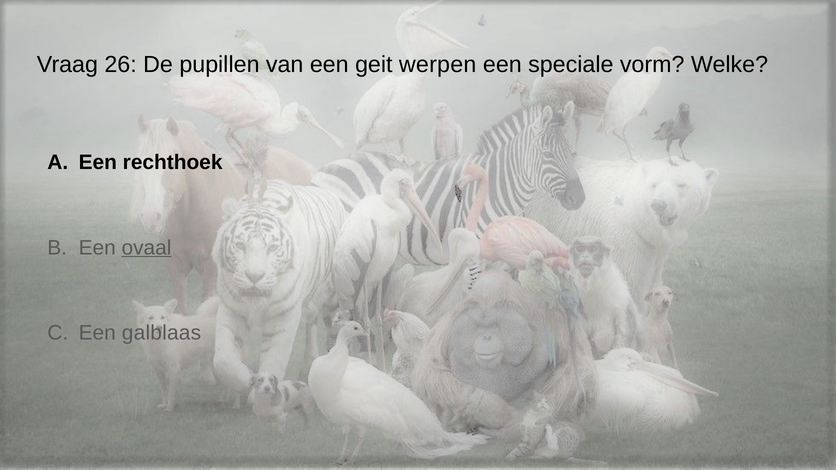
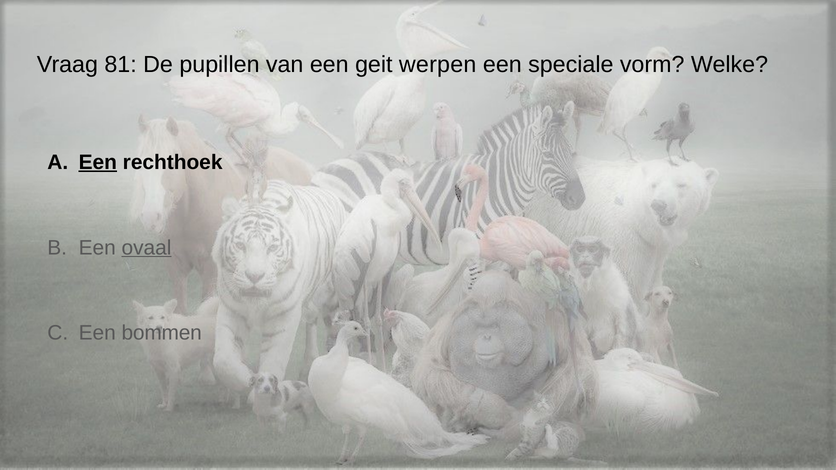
26: 26 -> 81 (121, 65)
Een underline: none -> present (98, 162)
galblaas: galblaas -> bommen (162, 333)
